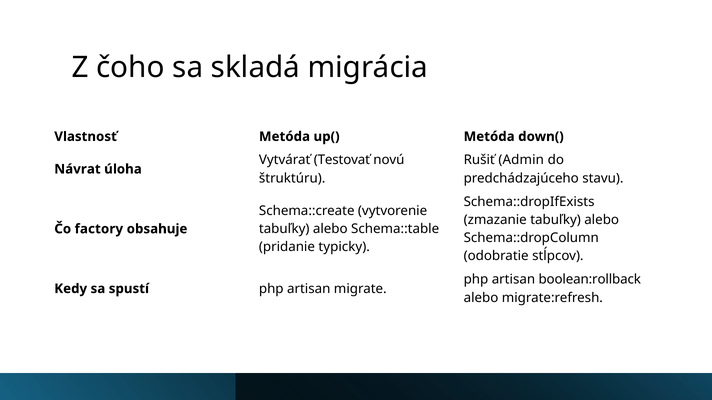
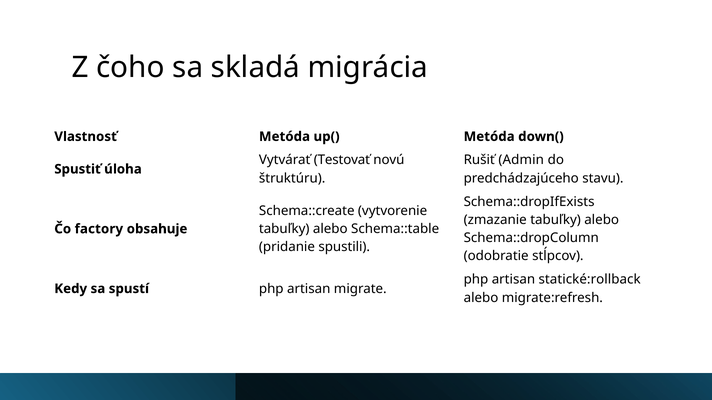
Návrat: Návrat -> Spustiť (78, 169)
typicky: typicky -> spustili (344, 247)
boolean:rollback: boolean:rollback -> statické:rollback (590, 280)
